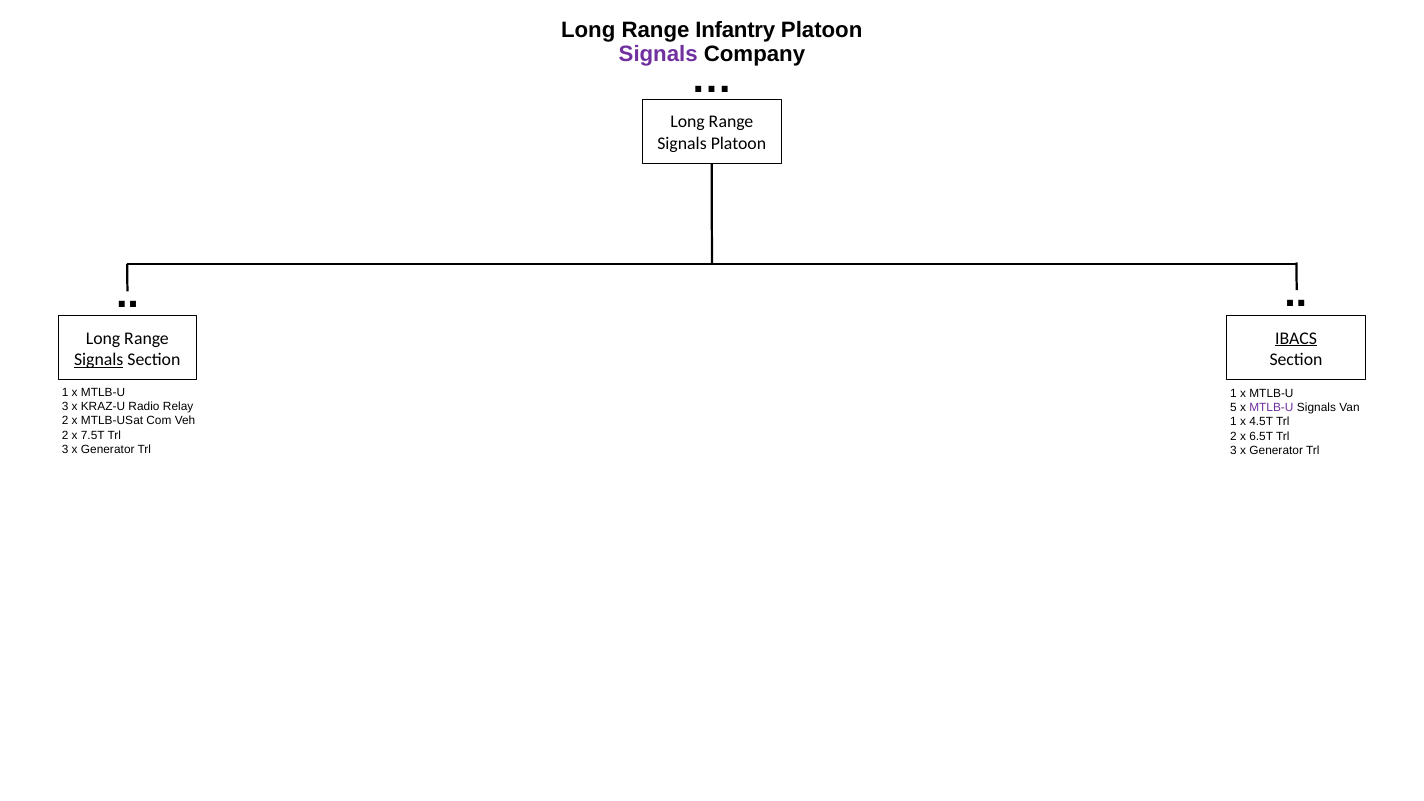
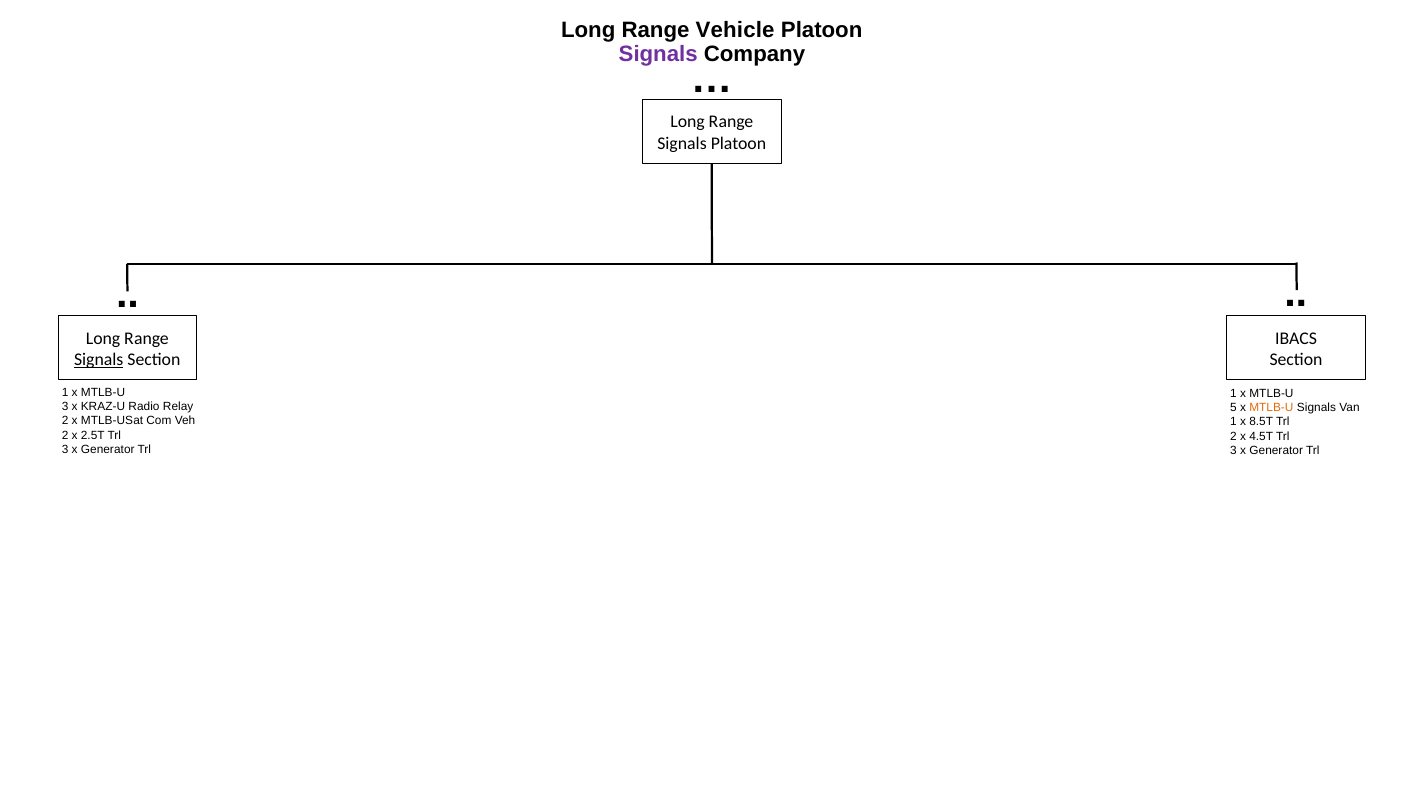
Infantry: Infantry -> Vehicle (735, 30)
IBACS underline: present -> none (1296, 338)
MTLB-U colour: purple -> orange (1271, 408)
4.5T: 4.5T -> 8.5T (1261, 422)
7.5T: 7.5T -> 2.5T (93, 435)
6.5T: 6.5T -> 4.5T (1261, 436)
